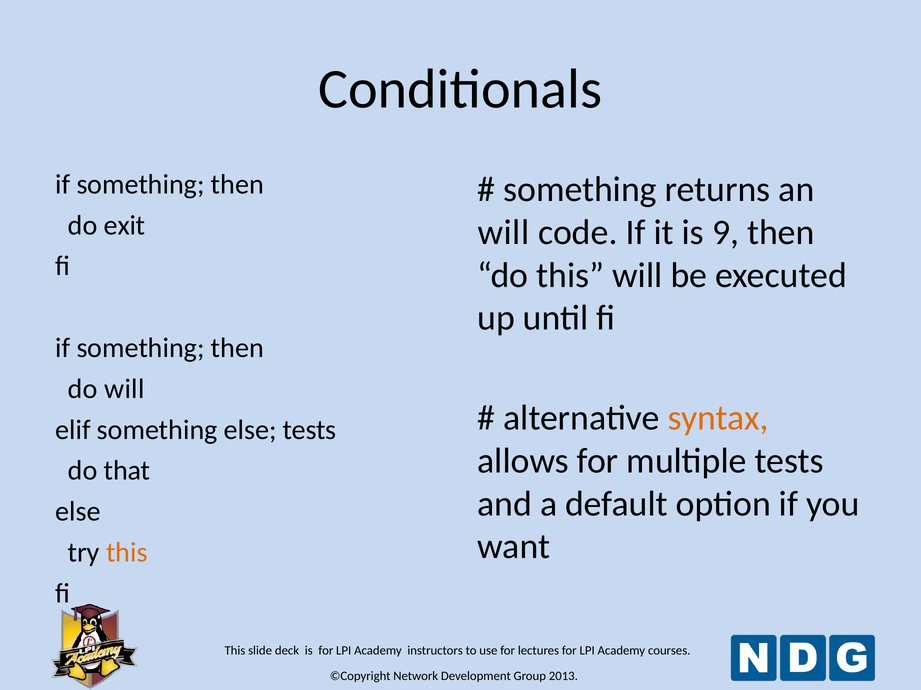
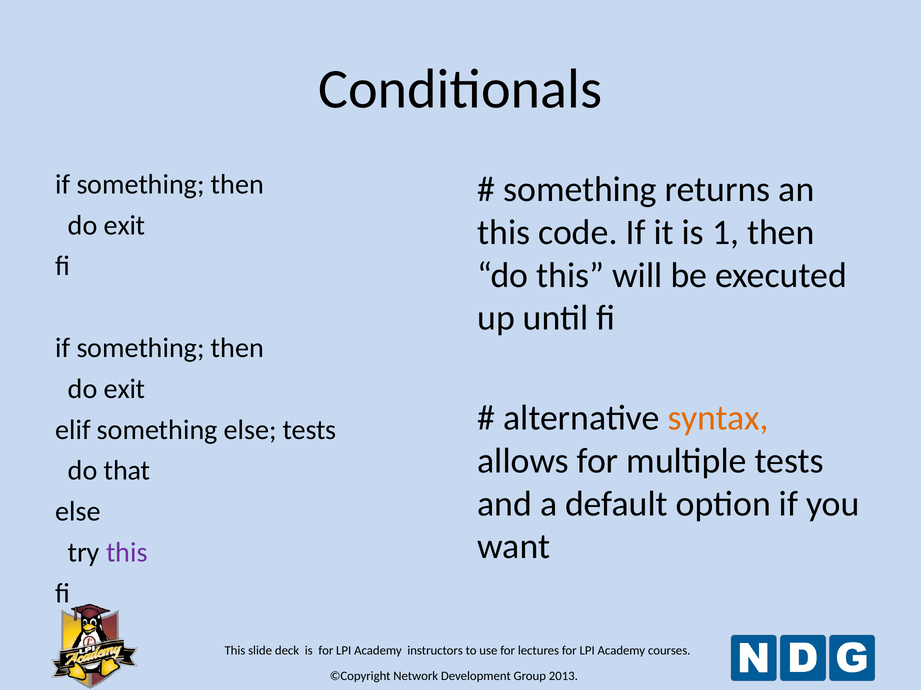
will: will -> this (504, 233)
9: 9 -> 1 (726, 233)
will: will -> exit (125, 389)
this colour: orange -> purple (127, 553)
